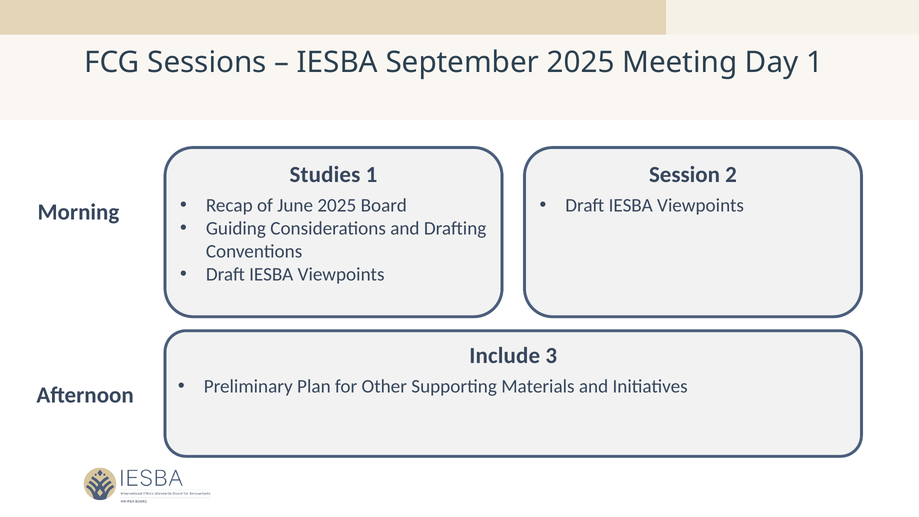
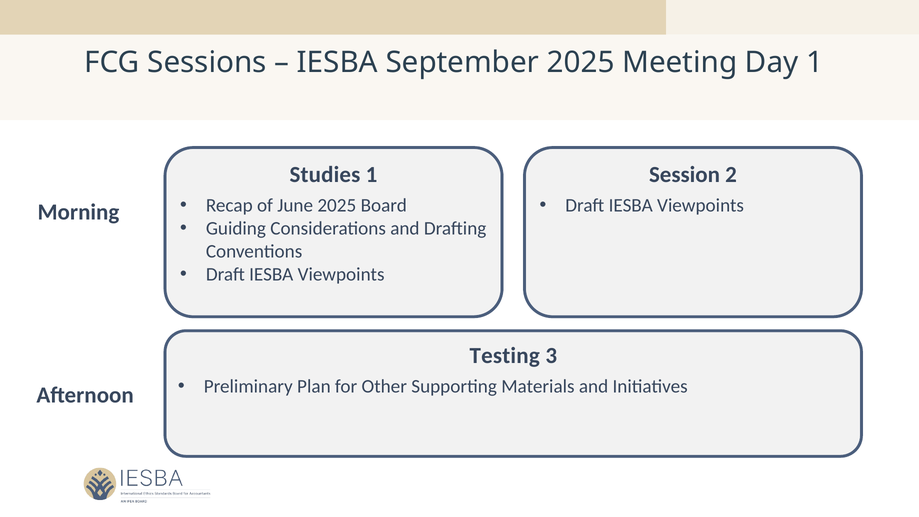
Include: Include -> Testing (505, 356)
